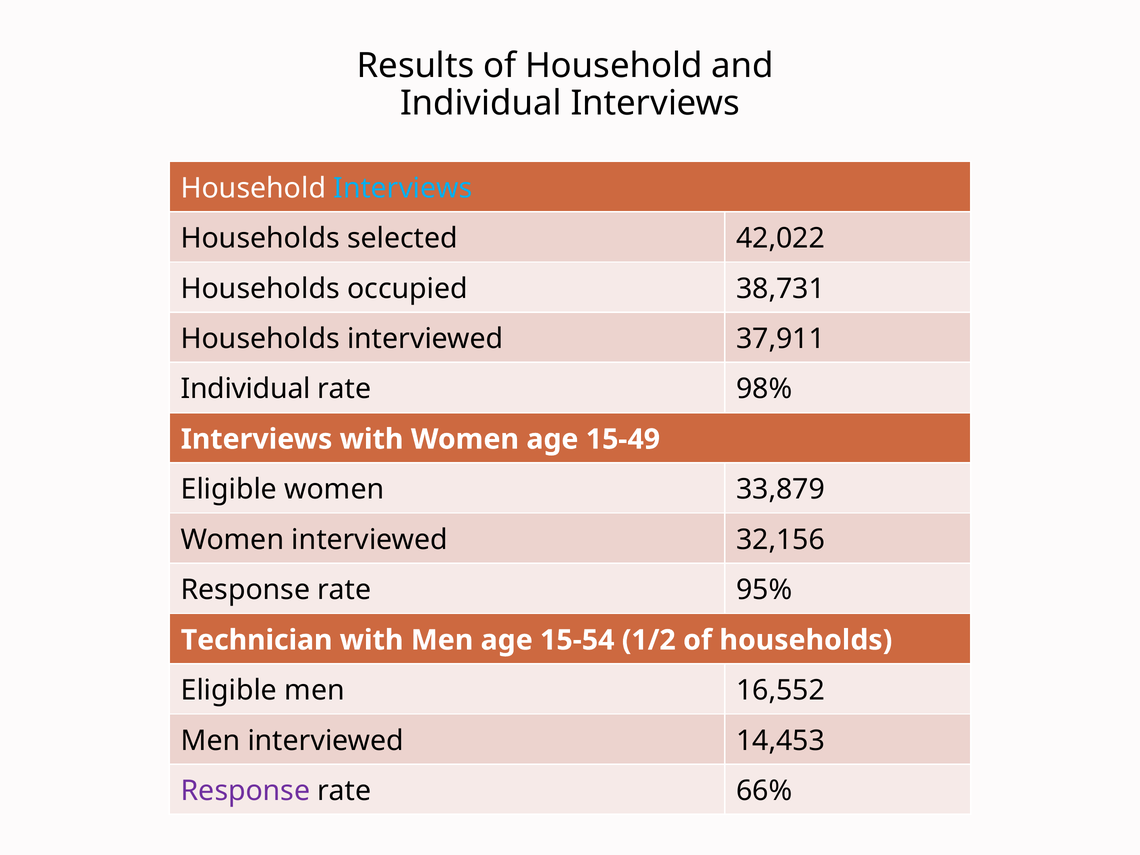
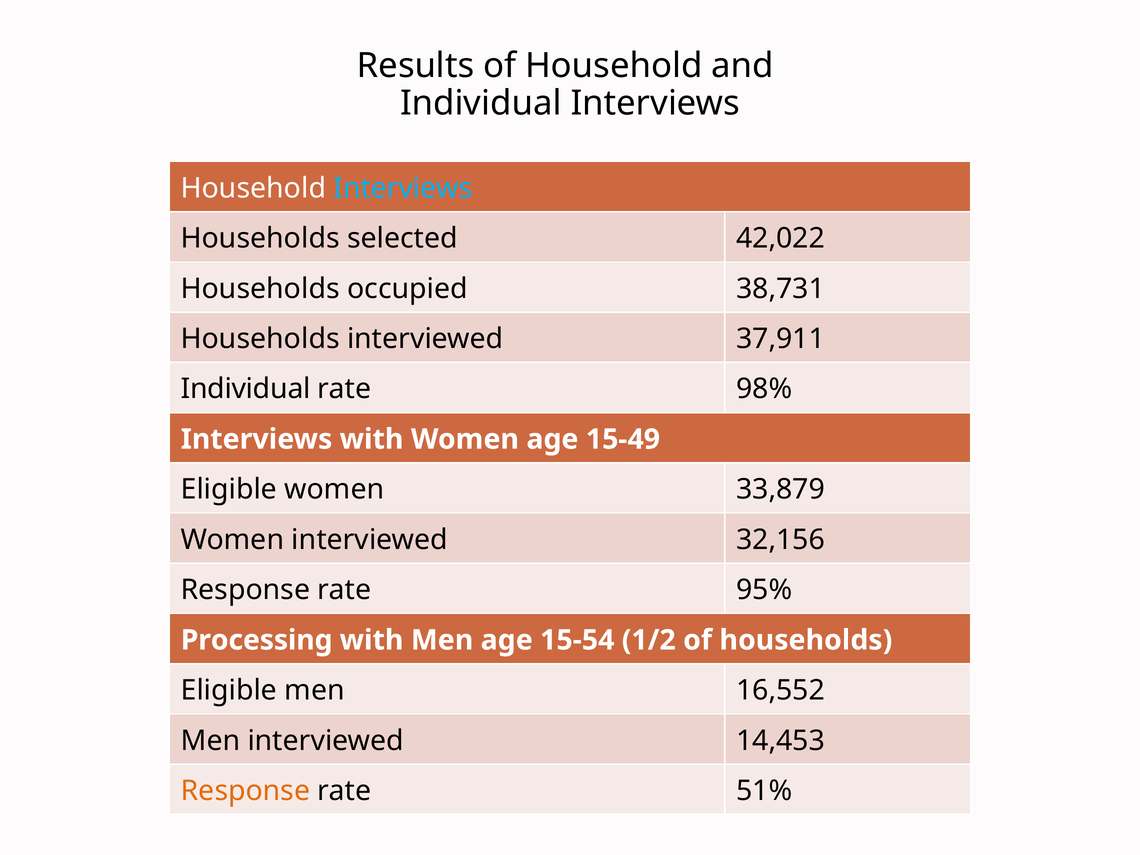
Technician: Technician -> Processing (257, 640)
Response colour: purple -> orange (245, 791)
66%: 66% -> 51% (764, 791)
